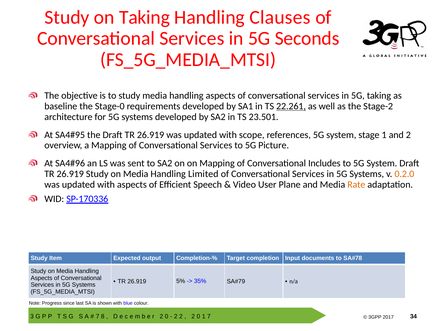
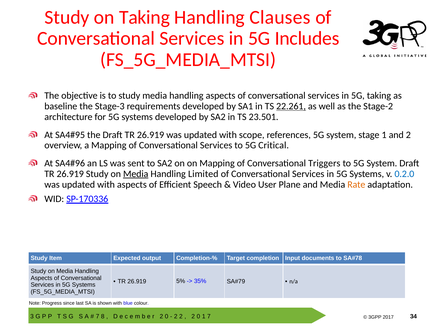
Seconds: Seconds -> Includes (307, 38)
Stage-0: Stage-0 -> Stage-3 (110, 106)
Picture: Picture -> Critical (274, 145)
Includes: Includes -> Triggers (324, 163)
Media underline: none -> present (136, 174)
0.2.0 colour: orange -> blue (404, 174)
